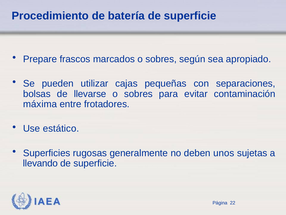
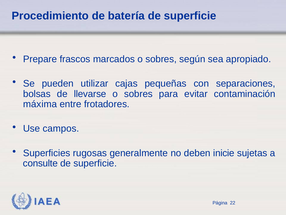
estático: estático -> campos (61, 128)
unos: unos -> inicie (224, 153)
llevando: llevando -> consulte (40, 163)
